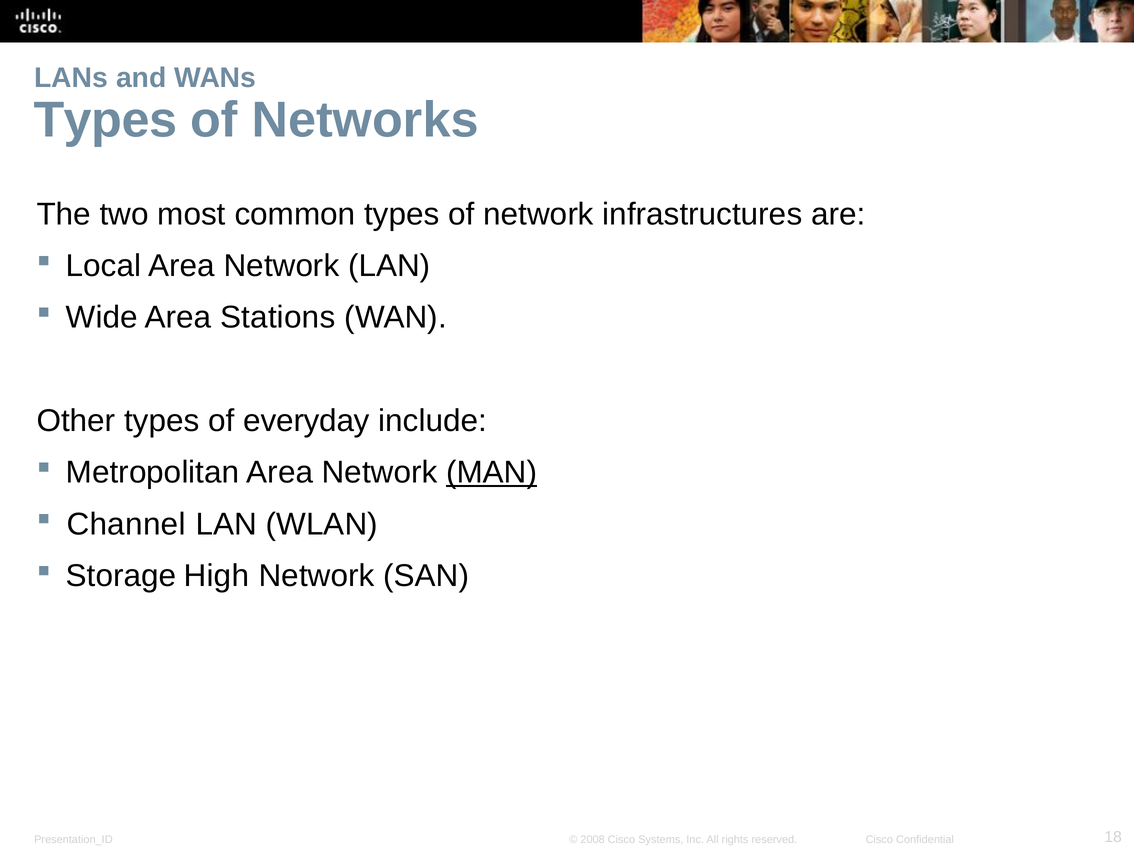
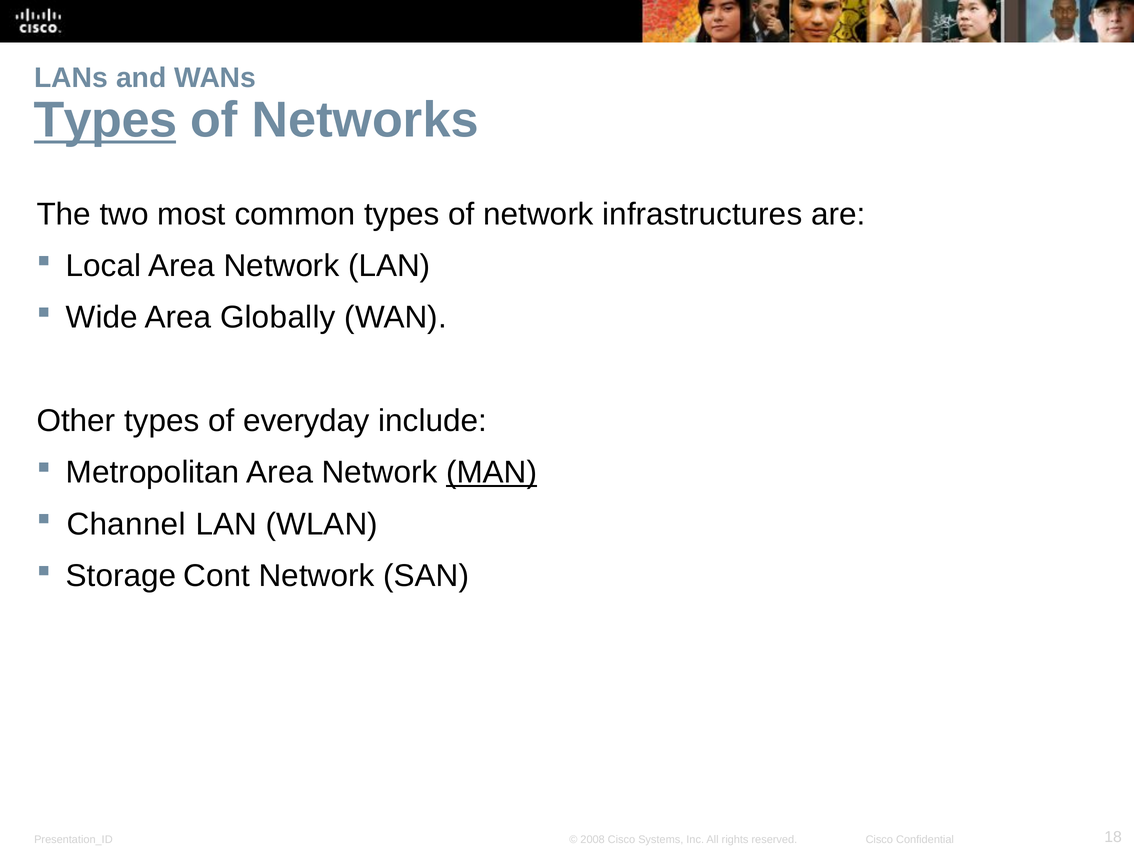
Types underline: none -> present (105, 120)
Stations: Stations -> Globally (278, 318)
High: High -> Cont (217, 576)
